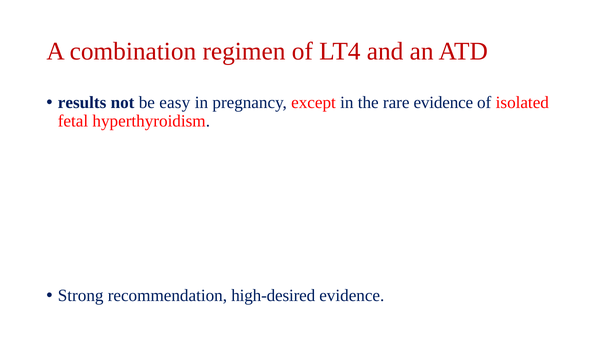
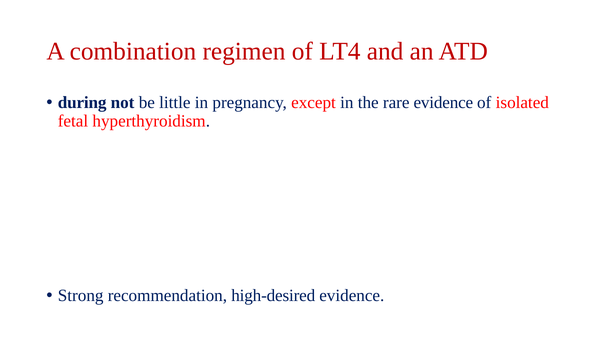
results: results -> during (82, 103)
easy: easy -> little (175, 103)
